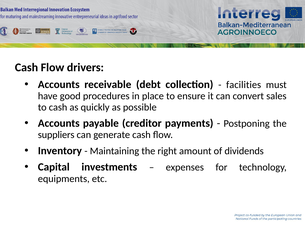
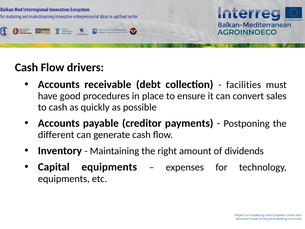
suppliers: suppliers -> different (56, 135)
Capital investments: investments -> equipments (109, 167)
